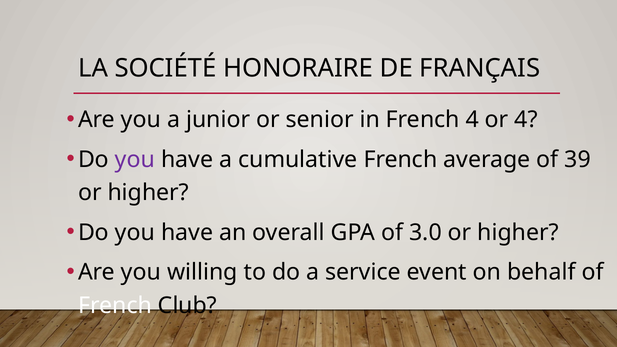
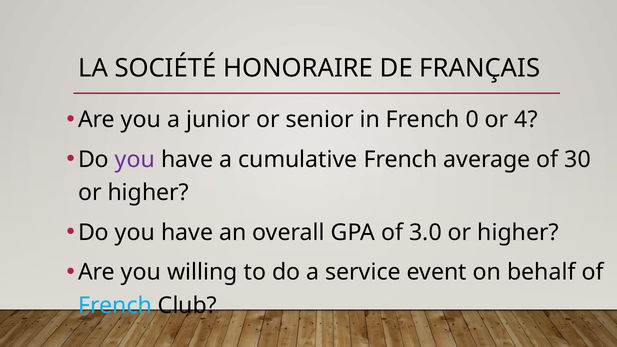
French 4: 4 -> 0 (472, 120)
39: 39 -> 30 (578, 160)
French colour: white -> light blue (115, 306)
